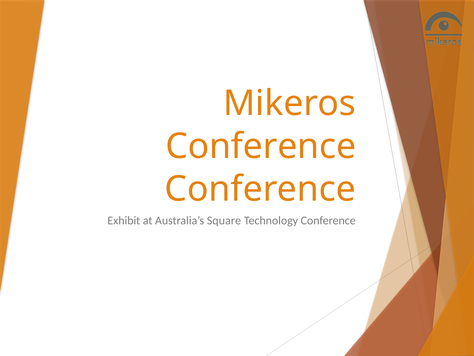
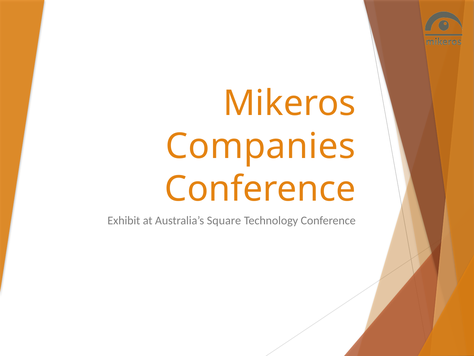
Conference: Conference -> Companies (260, 146)
